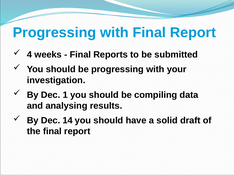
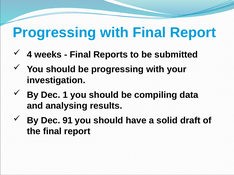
14: 14 -> 91 (68, 121)
